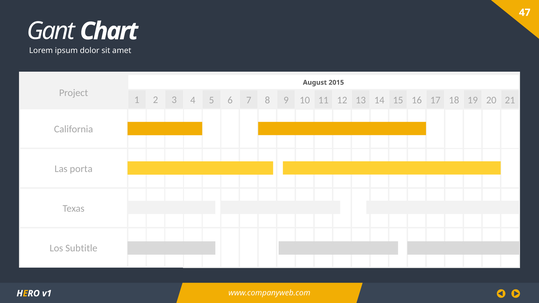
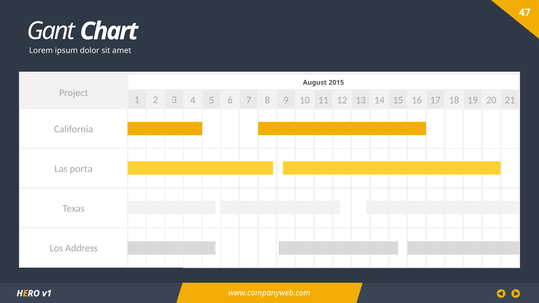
Subtitle: Subtitle -> Address (81, 248)
